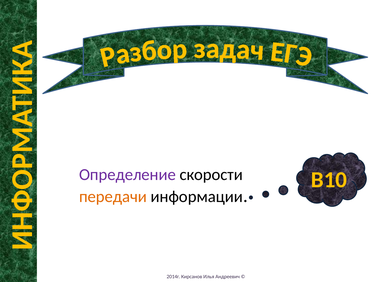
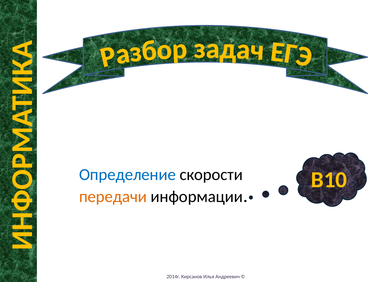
Определение colour: purple -> blue (127, 174)
